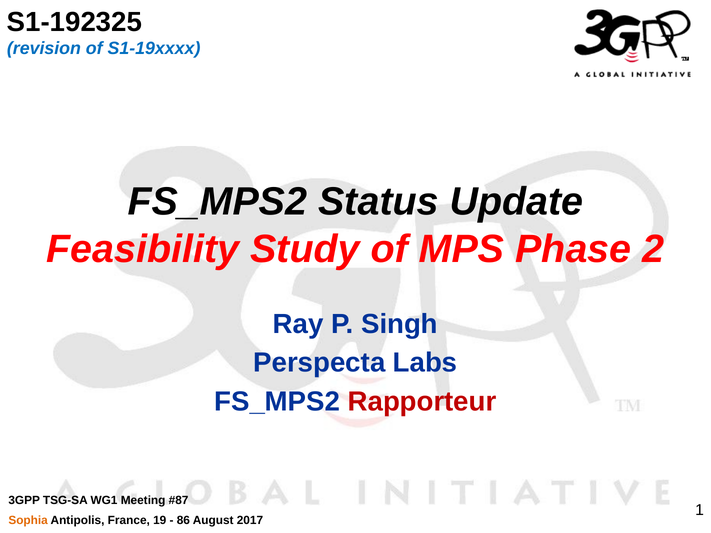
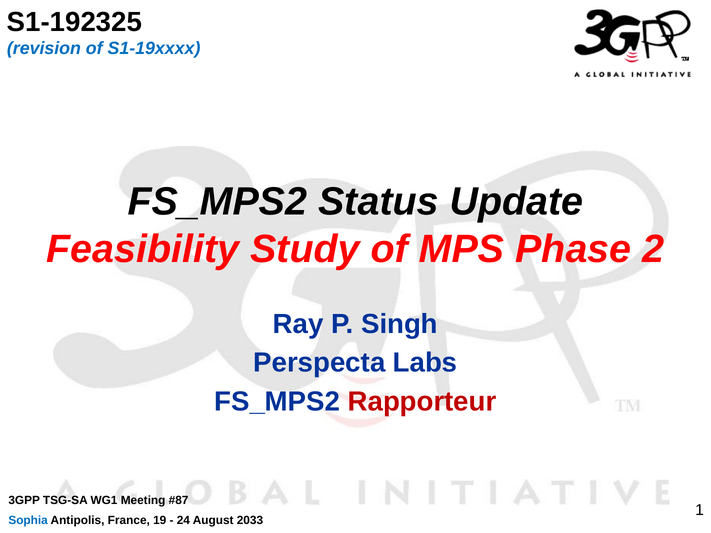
Sophia colour: orange -> blue (28, 521)
86: 86 -> 24 (183, 521)
2017: 2017 -> 2033 (250, 521)
